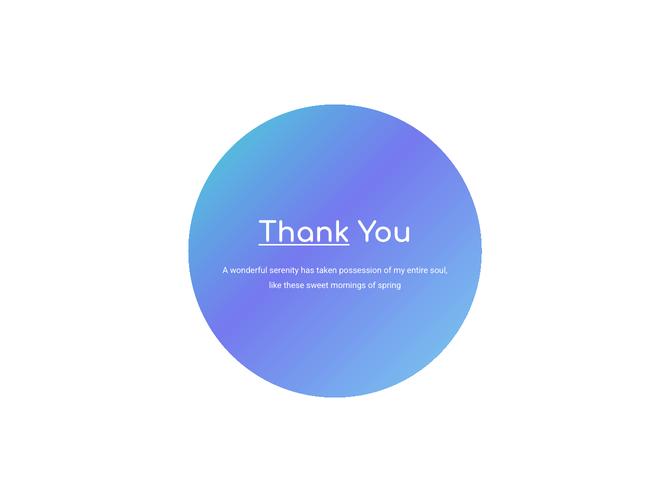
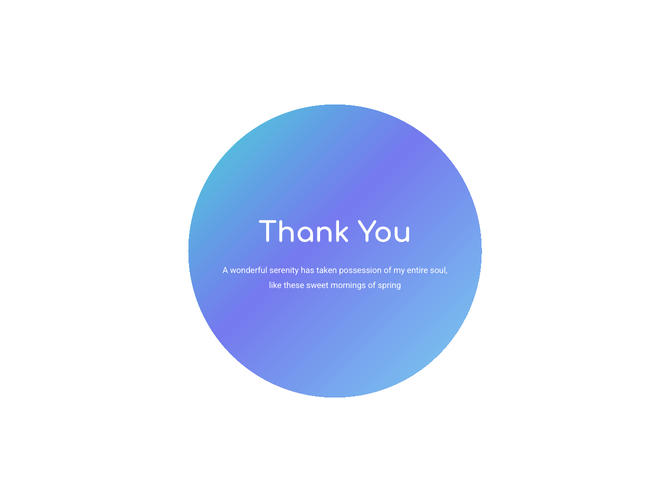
Thank underline: present -> none (304, 233)
